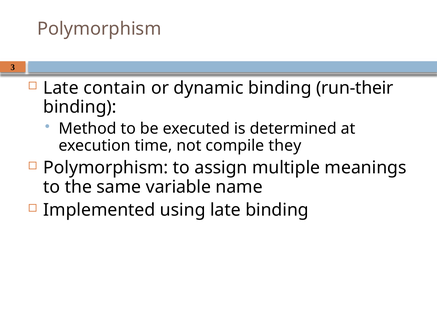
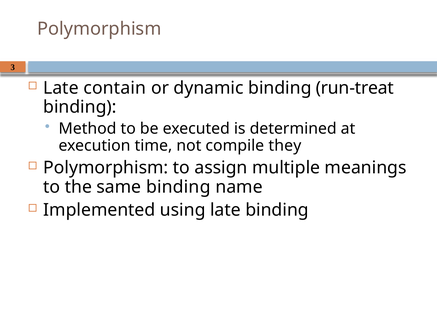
run-their: run-their -> run-treat (355, 88)
same variable: variable -> binding (178, 187)
